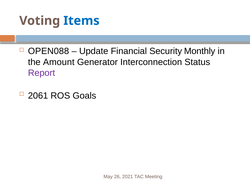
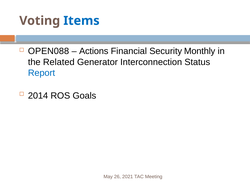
Update: Update -> Actions (94, 51)
Amount: Amount -> Related (59, 62)
Report colour: purple -> blue (42, 73)
2061: 2061 -> 2014 (38, 95)
